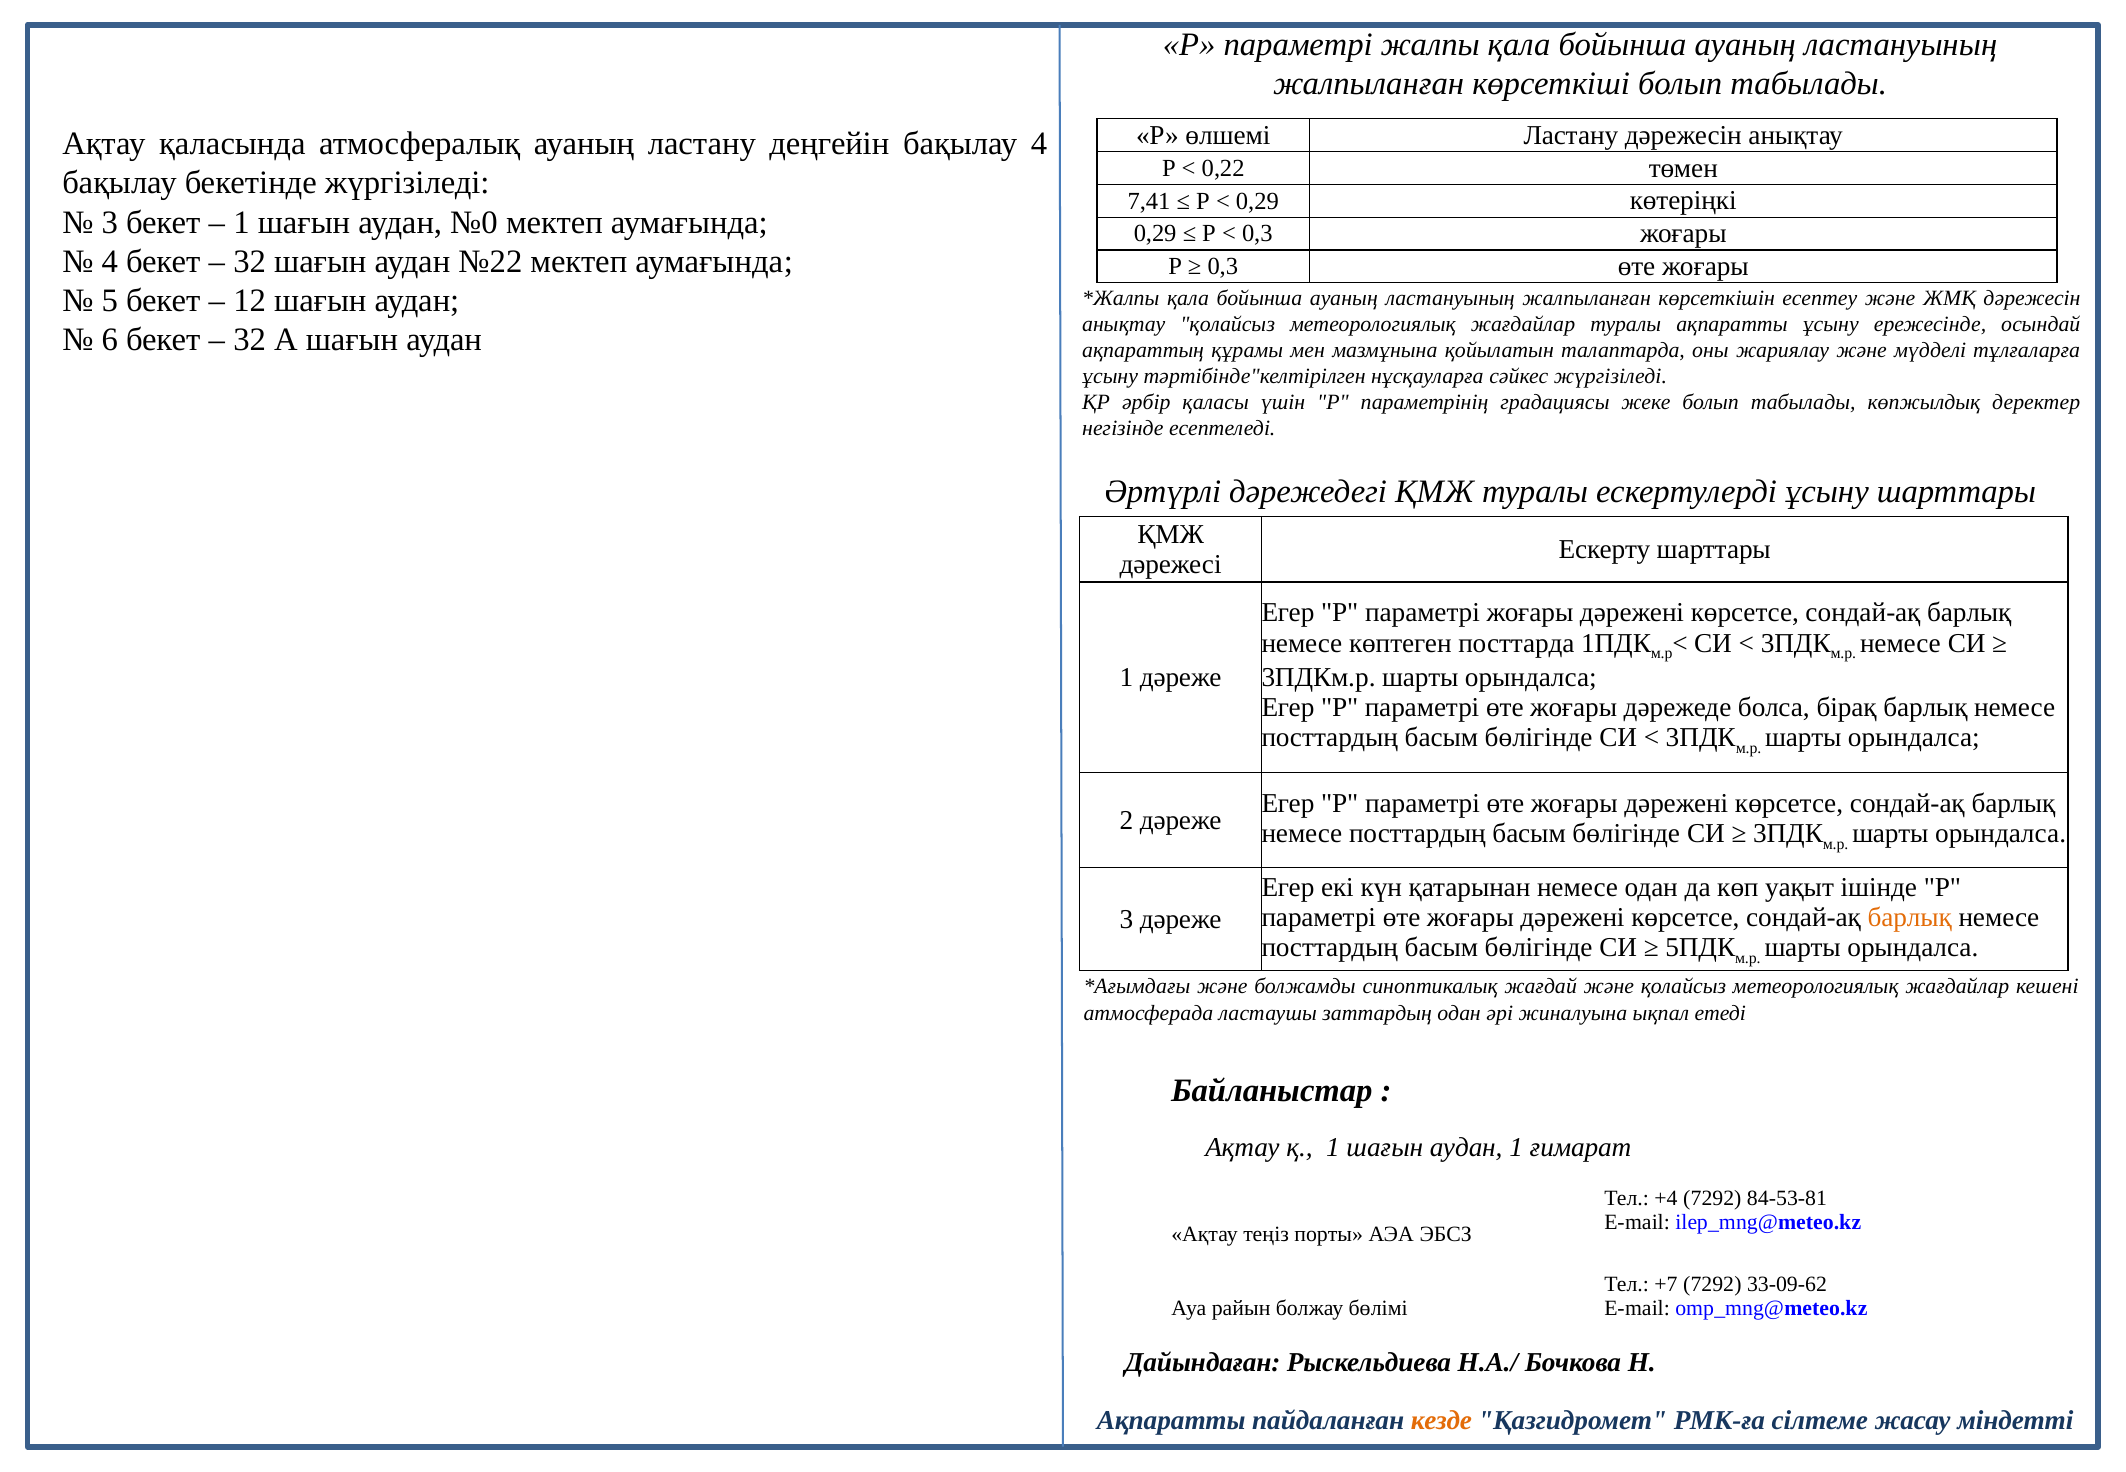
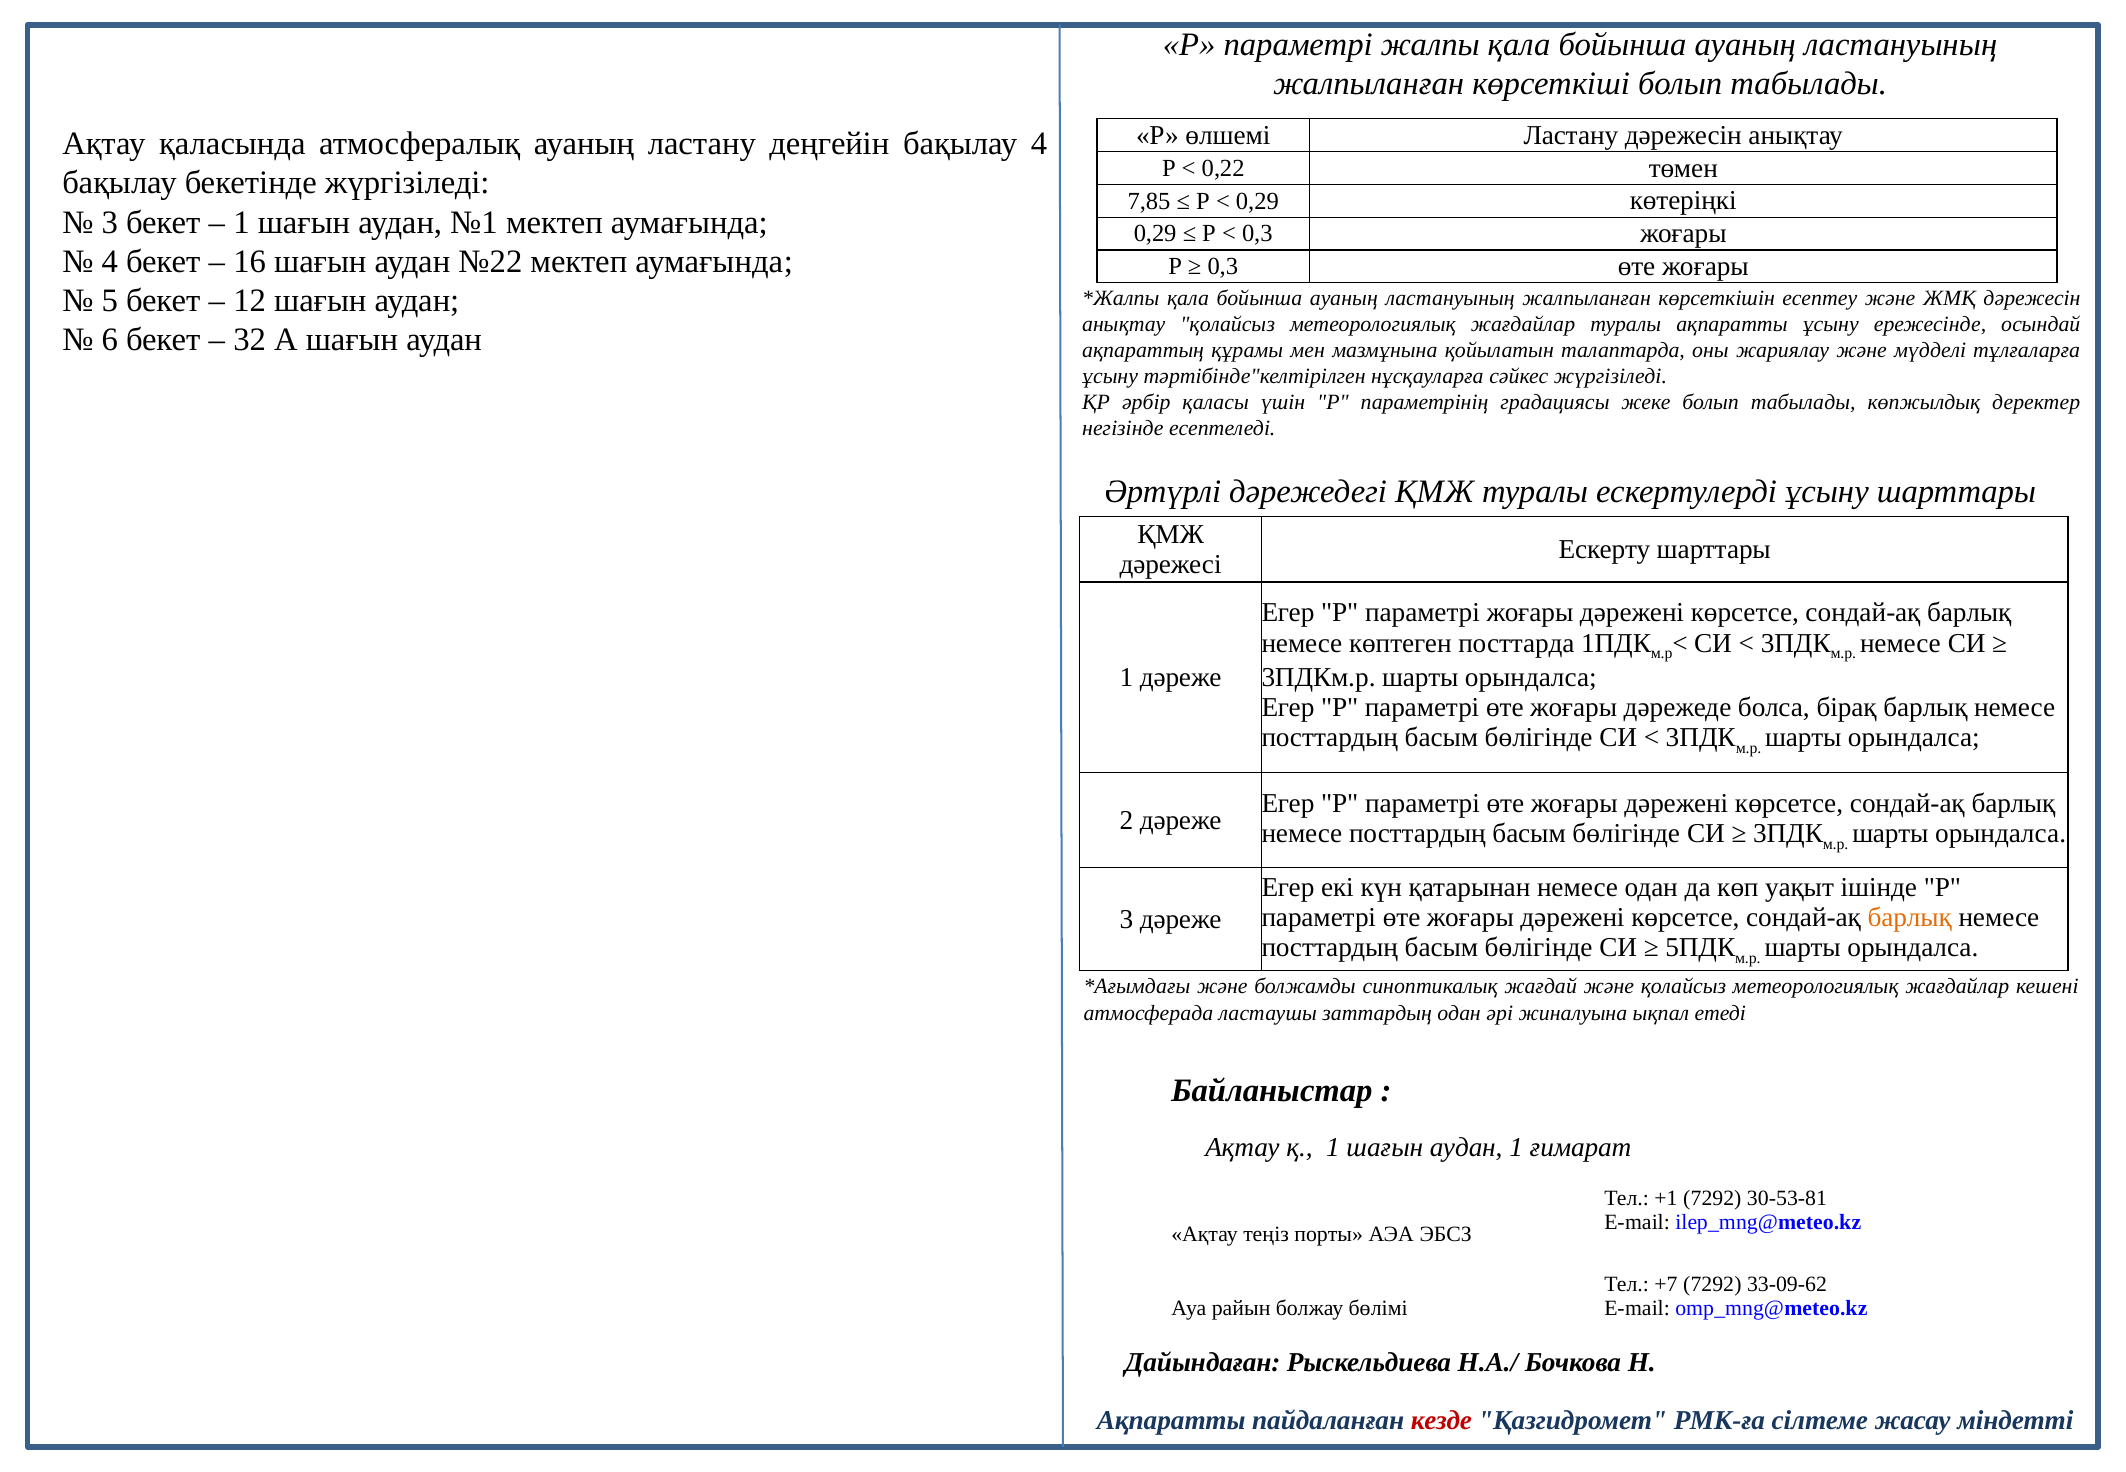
7,41: 7,41 -> 7,85 (1149, 201)
№0: №0 -> №1 (474, 222)
32: 32 -> 16 (250, 262)
+4: +4 -> +1 (1666, 1198)
84-53-81: 84-53-81 -> 30-53-81 (1787, 1198)
кезде colour: orange -> red (1441, 1420)
